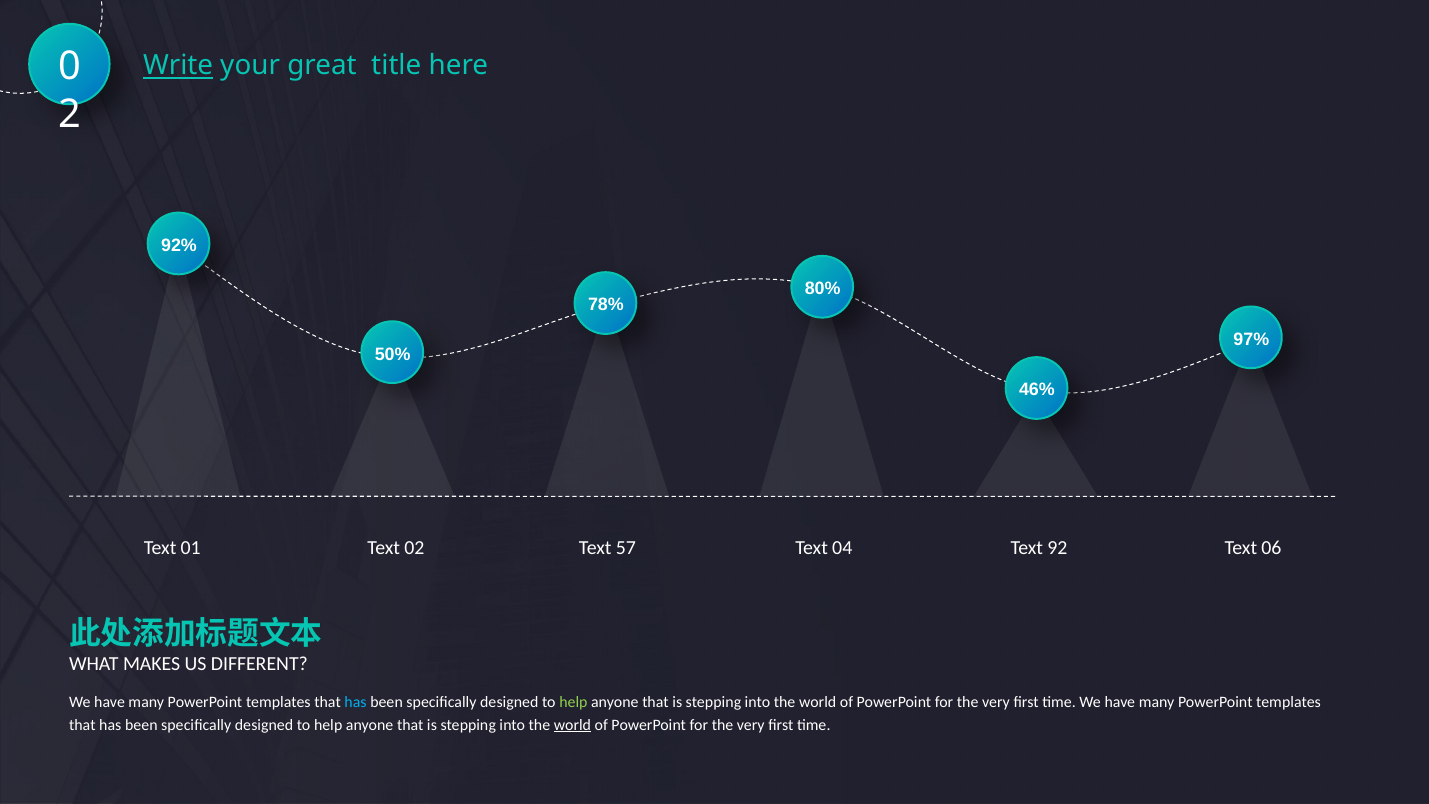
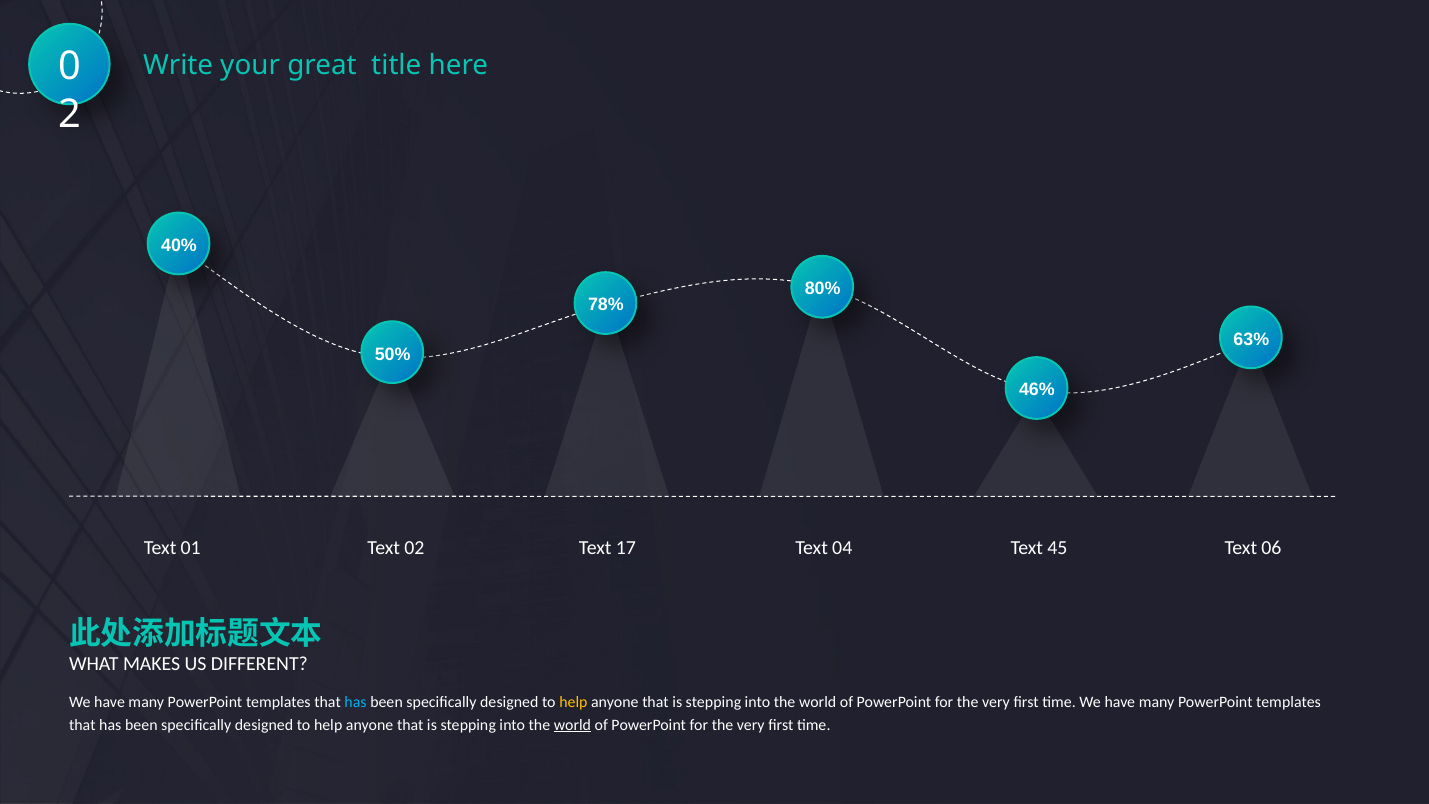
Write underline: present -> none (178, 66)
92%: 92% -> 40% (179, 245)
97%: 97% -> 63% (1251, 339)
57: 57 -> 17 (626, 548)
92: 92 -> 45 (1057, 548)
help colour: light green -> yellow (573, 702)
